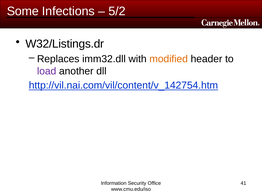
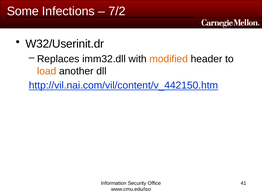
5/2: 5/2 -> 7/2 (117, 11)
W32/Listings.dr: W32/Listings.dr -> W32/Userinit.dr (65, 44)
load colour: purple -> orange (47, 71)
http://vil.nai.com/vil/content/v_142754.htm: http://vil.nai.com/vil/content/v_142754.htm -> http://vil.nai.com/vil/content/v_442150.htm (123, 86)
